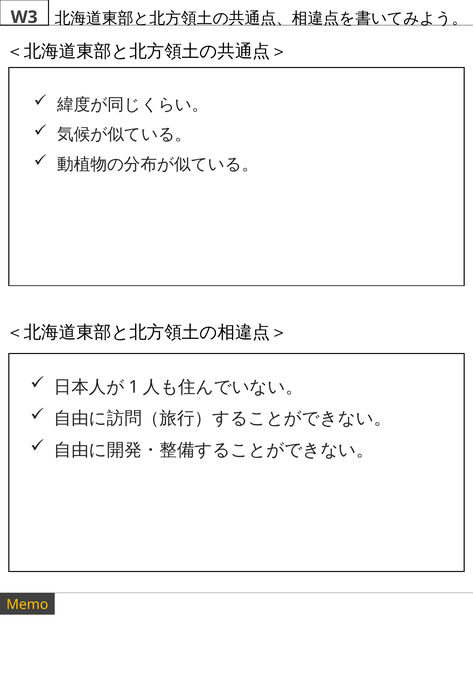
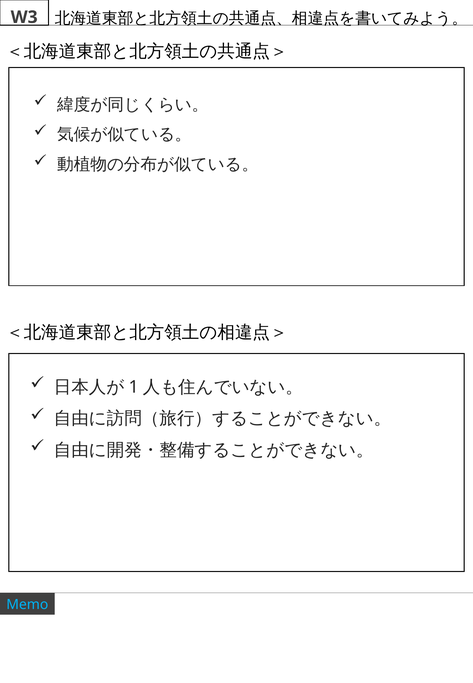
Memo colour: yellow -> light blue (27, 605)
